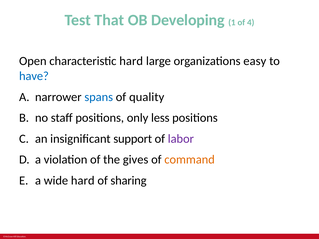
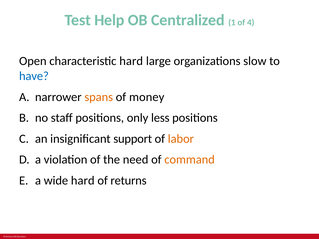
That: That -> Help (109, 20)
Developing: Developing -> Centralized (188, 20)
easy: easy -> slow (255, 61)
spans colour: blue -> orange (99, 97)
quality: quality -> money (147, 97)
labor colour: purple -> orange (181, 139)
gives: gives -> need (136, 160)
sharing: sharing -> returns (128, 181)
